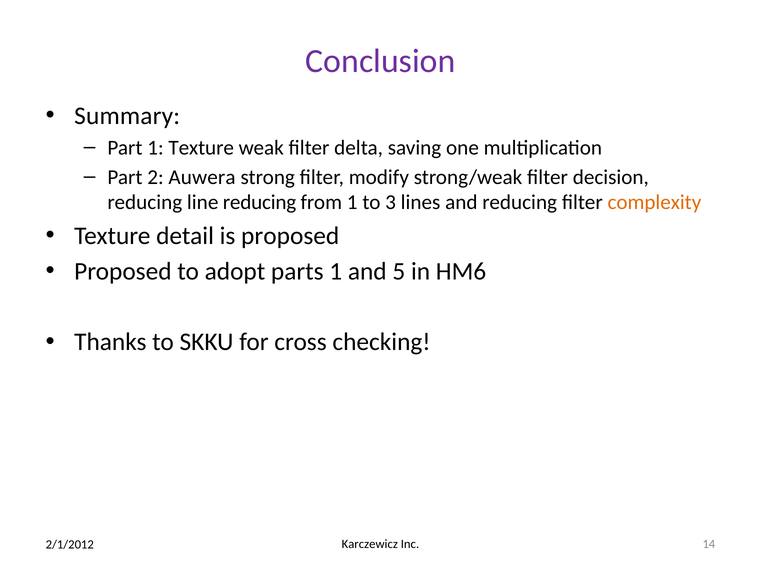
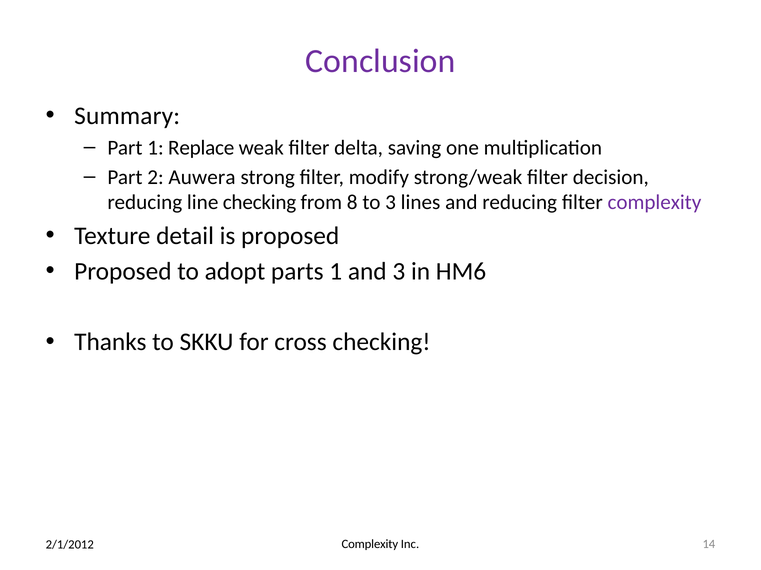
1 Texture: Texture -> Replace (201, 148)
line reducing: reducing -> checking (260, 203)
from 1: 1 -> 8 (352, 203)
complexity colour: orange -> purple (654, 203)
and 5: 5 -> 3 (399, 272)
Karczewicz: Karczewicz -> Complexity (370, 545)
